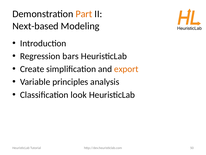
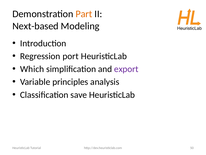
bars: bars -> port (71, 56)
Create: Create -> Which (32, 69)
export colour: orange -> purple (126, 69)
look: look -> save (79, 95)
